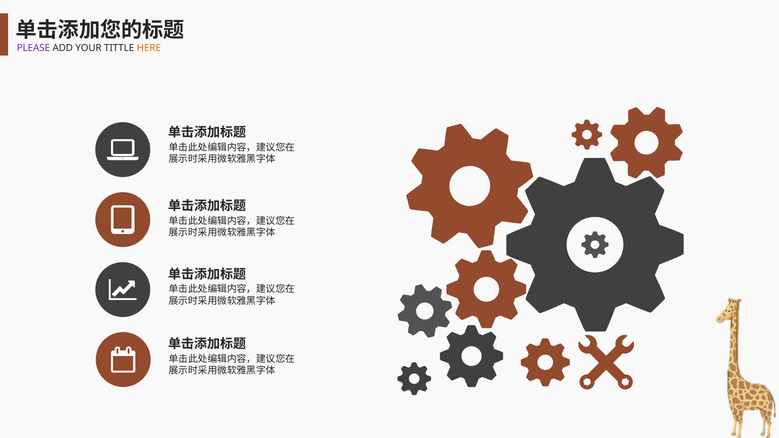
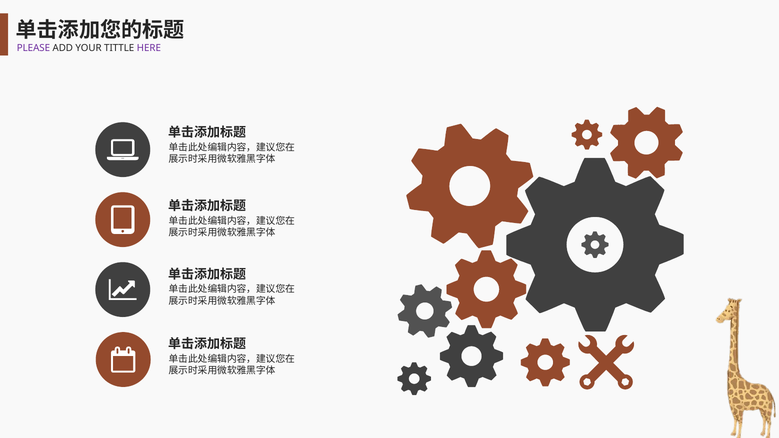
HERE colour: orange -> purple (149, 48)
